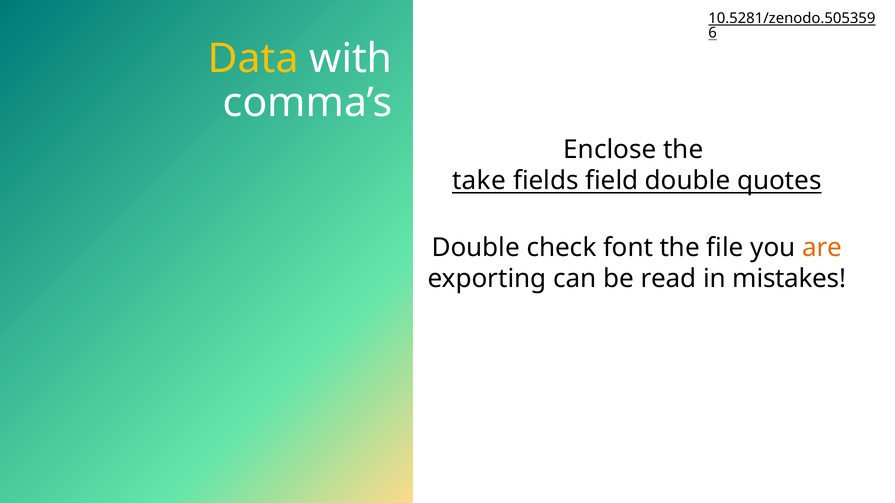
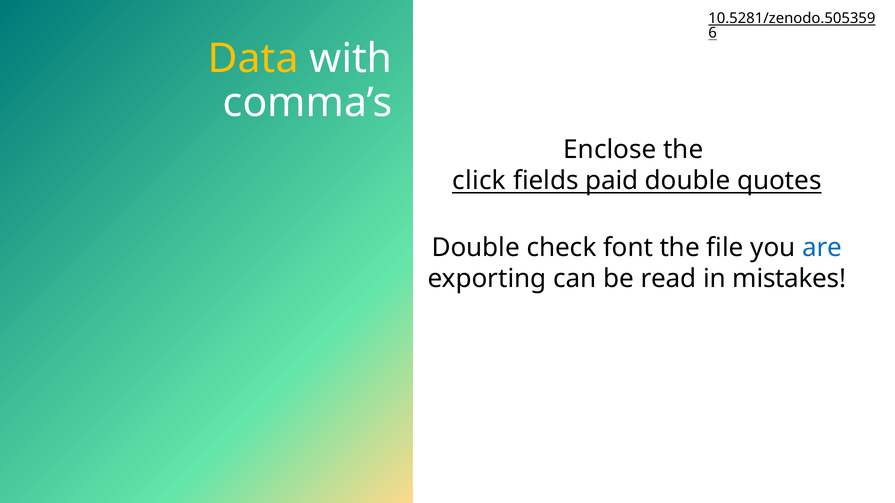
take: take -> click (479, 181)
field: field -> paid (612, 181)
are colour: orange -> blue (822, 248)
